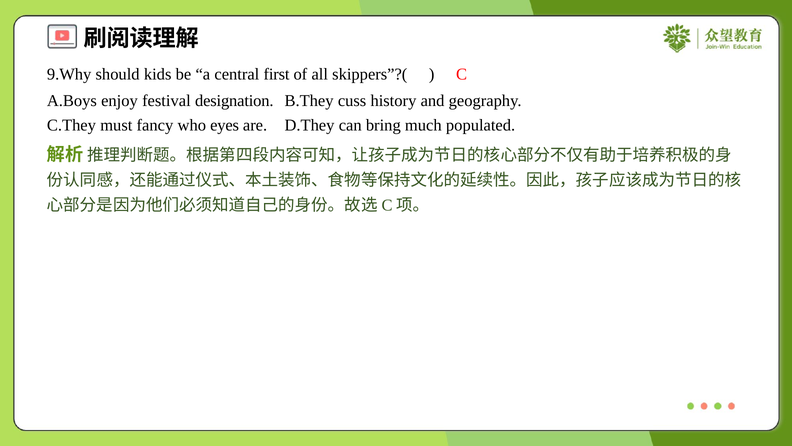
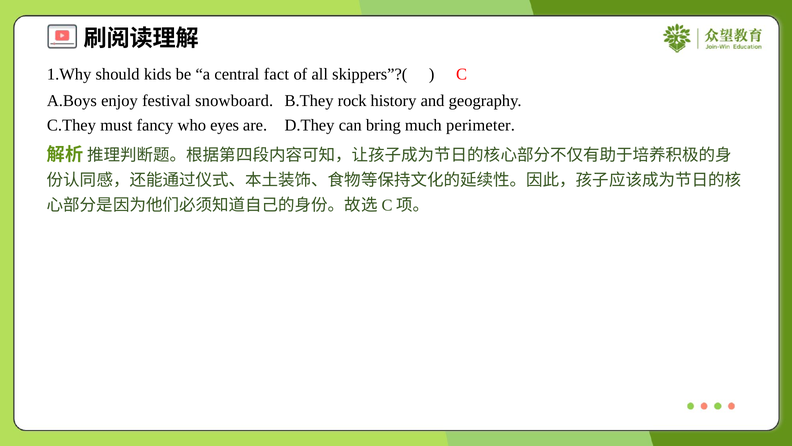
9.Why: 9.Why -> 1.Why (69, 74)
first: first -> fact (276, 74)
designation: designation -> snowboard (234, 101)
cuss: cuss -> rock (352, 101)
populated: populated -> perimeter (481, 125)
